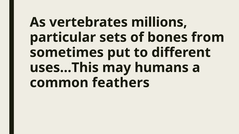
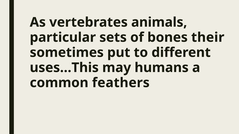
millions: millions -> animals (159, 22)
from: from -> their (208, 37)
